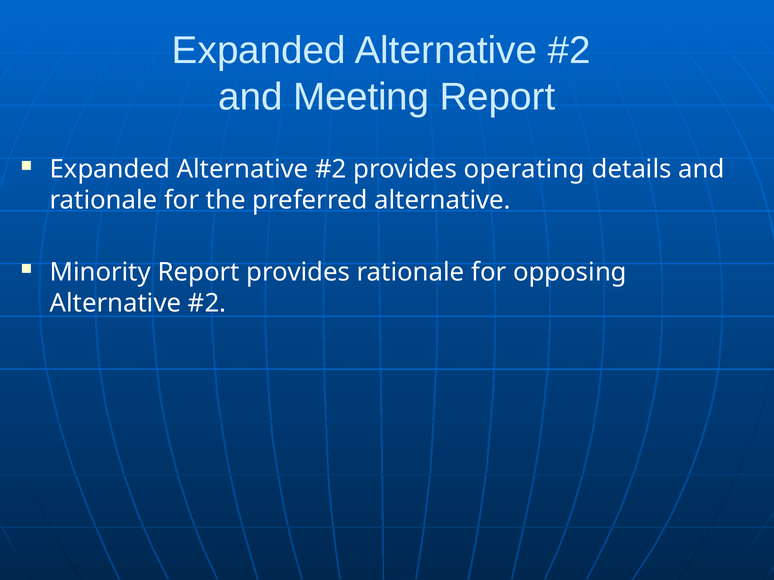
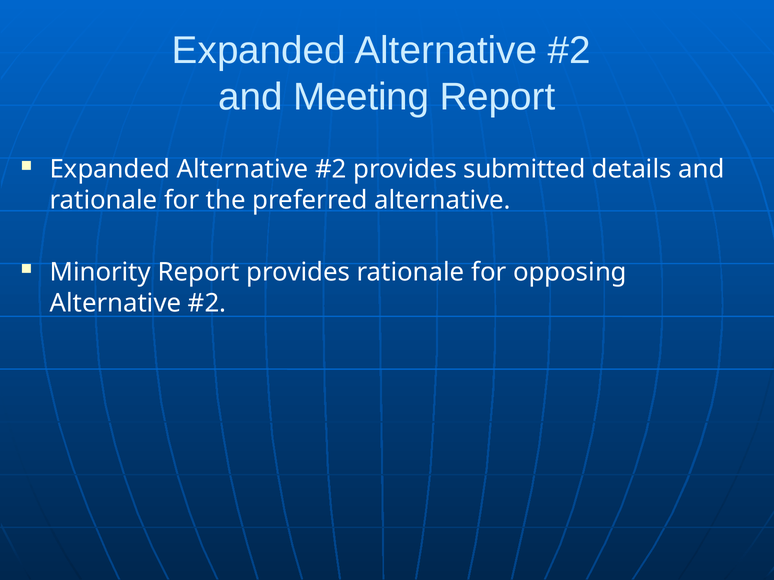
operating: operating -> submitted (524, 170)
